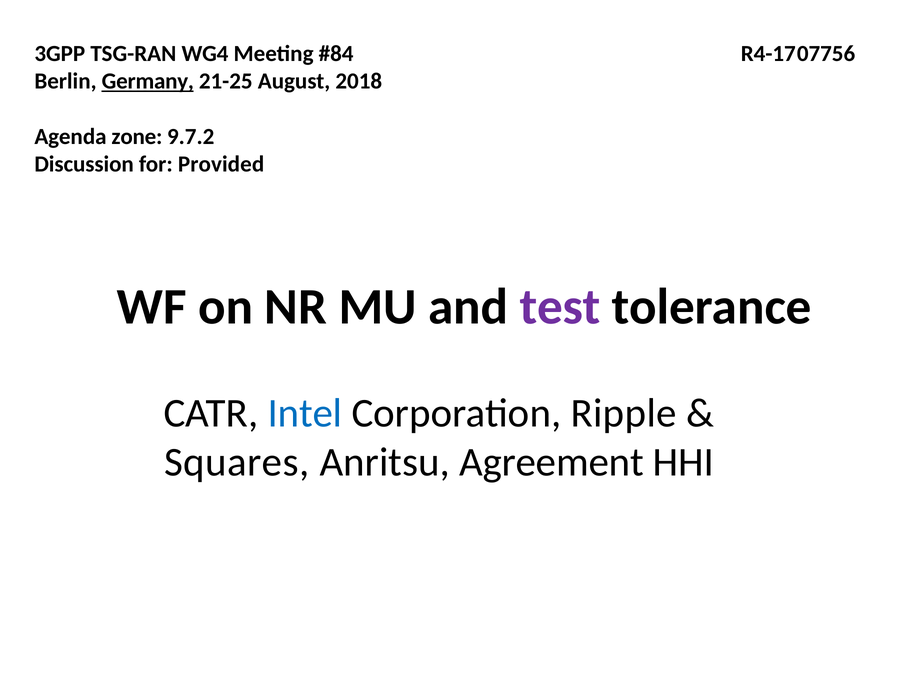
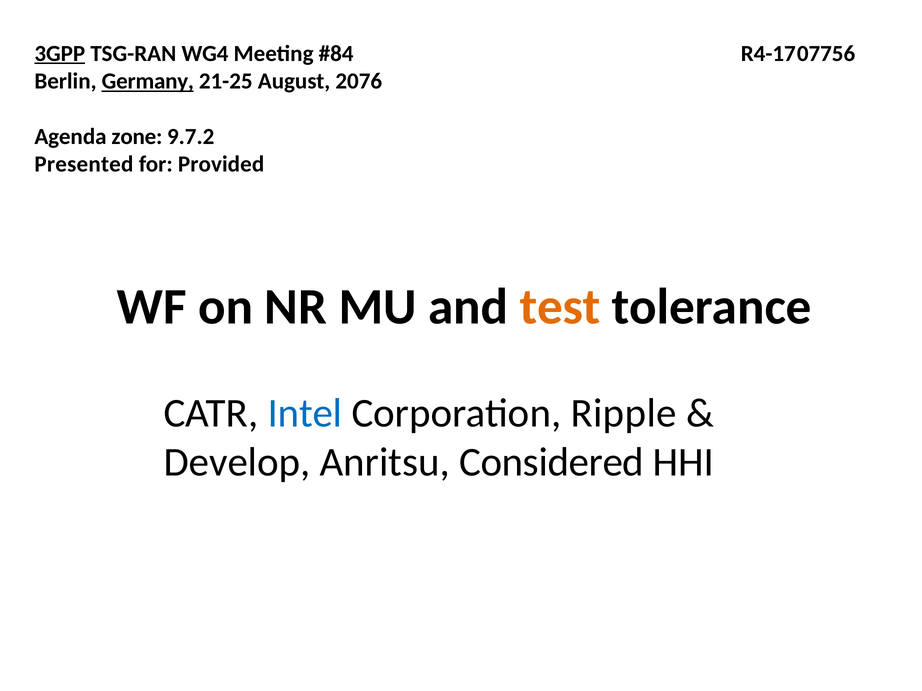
3GPP underline: none -> present (60, 54)
2018: 2018 -> 2076 (359, 81)
Discussion: Discussion -> Presented (84, 164)
test colour: purple -> orange (560, 307)
Squares: Squares -> Develop (237, 463)
Agreement: Agreement -> Considered (552, 463)
